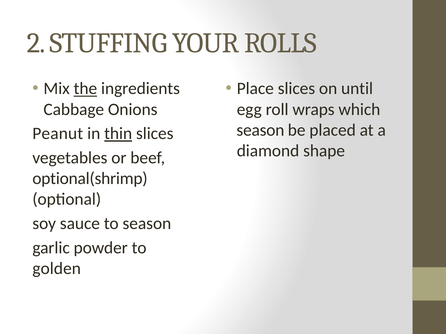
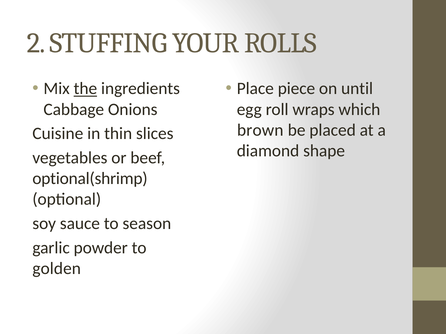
Place slices: slices -> piece (296, 89)
season: season -> brown (260, 130)
Peanut: Peanut -> Cuisine (58, 134)
thin underline: present -> none (118, 134)
